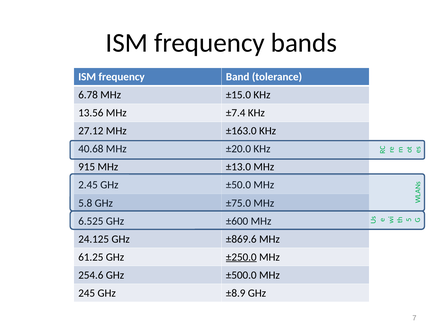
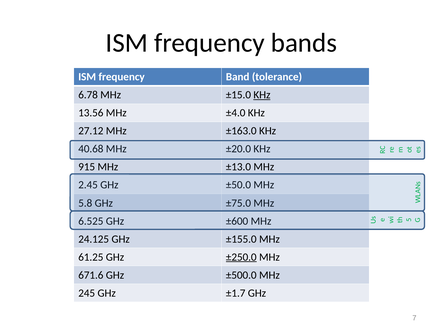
KHz underline: none -> present (262, 95)
±7.4: ±7.4 -> ±4.0 (236, 113)
±869.6: ±869.6 -> ±155.0 (241, 238)
254.6: 254.6 -> 671.6 (91, 274)
±8.9: ±8.9 -> ±1.7 (236, 292)
